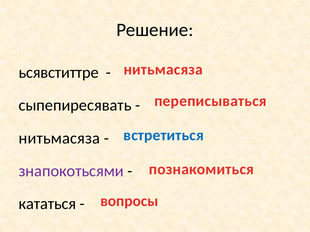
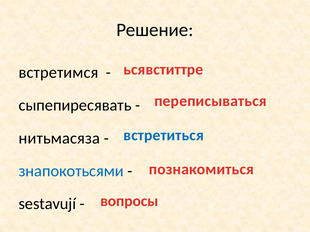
нитьмасяза: нитьмасяза -> ьсявститтре (163, 70)
ьсявститтре: ьсявститтре -> встретимся (59, 73)
знапокотьсями colour: purple -> blue (71, 171)
кататься: кататься -> sestavují (47, 204)
